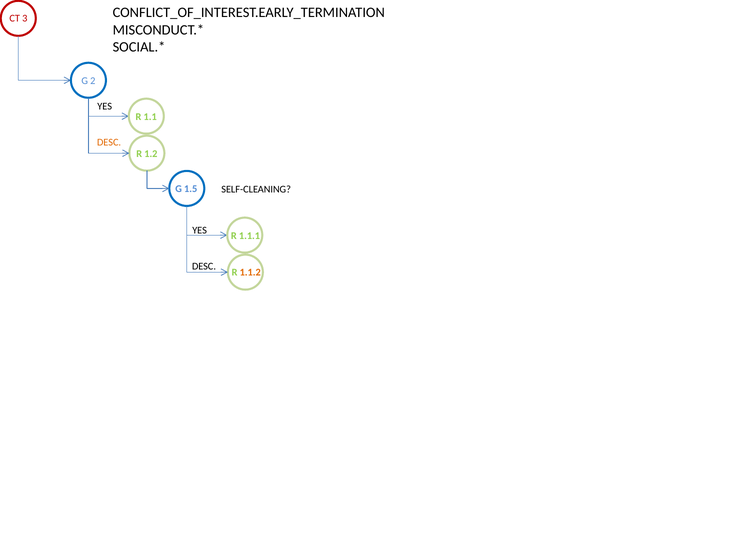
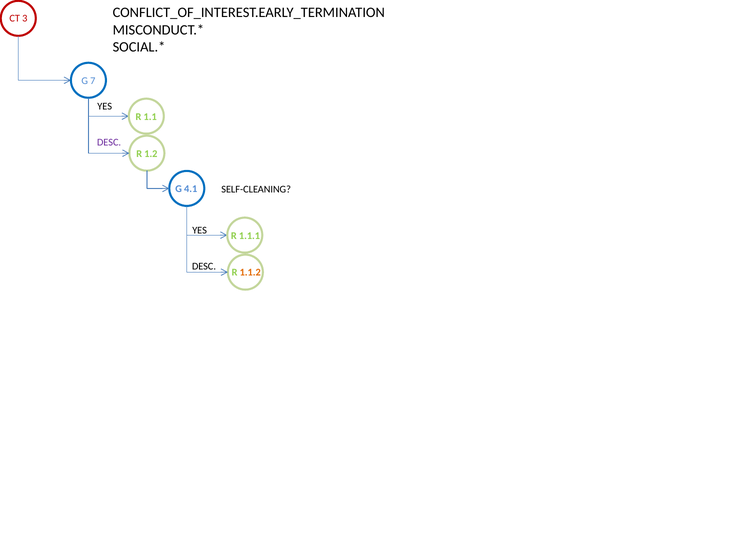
2: 2 -> 7 (93, 81)
DESC colour: orange -> purple (109, 143)
1.5: 1.5 -> 4.1 (191, 189)
